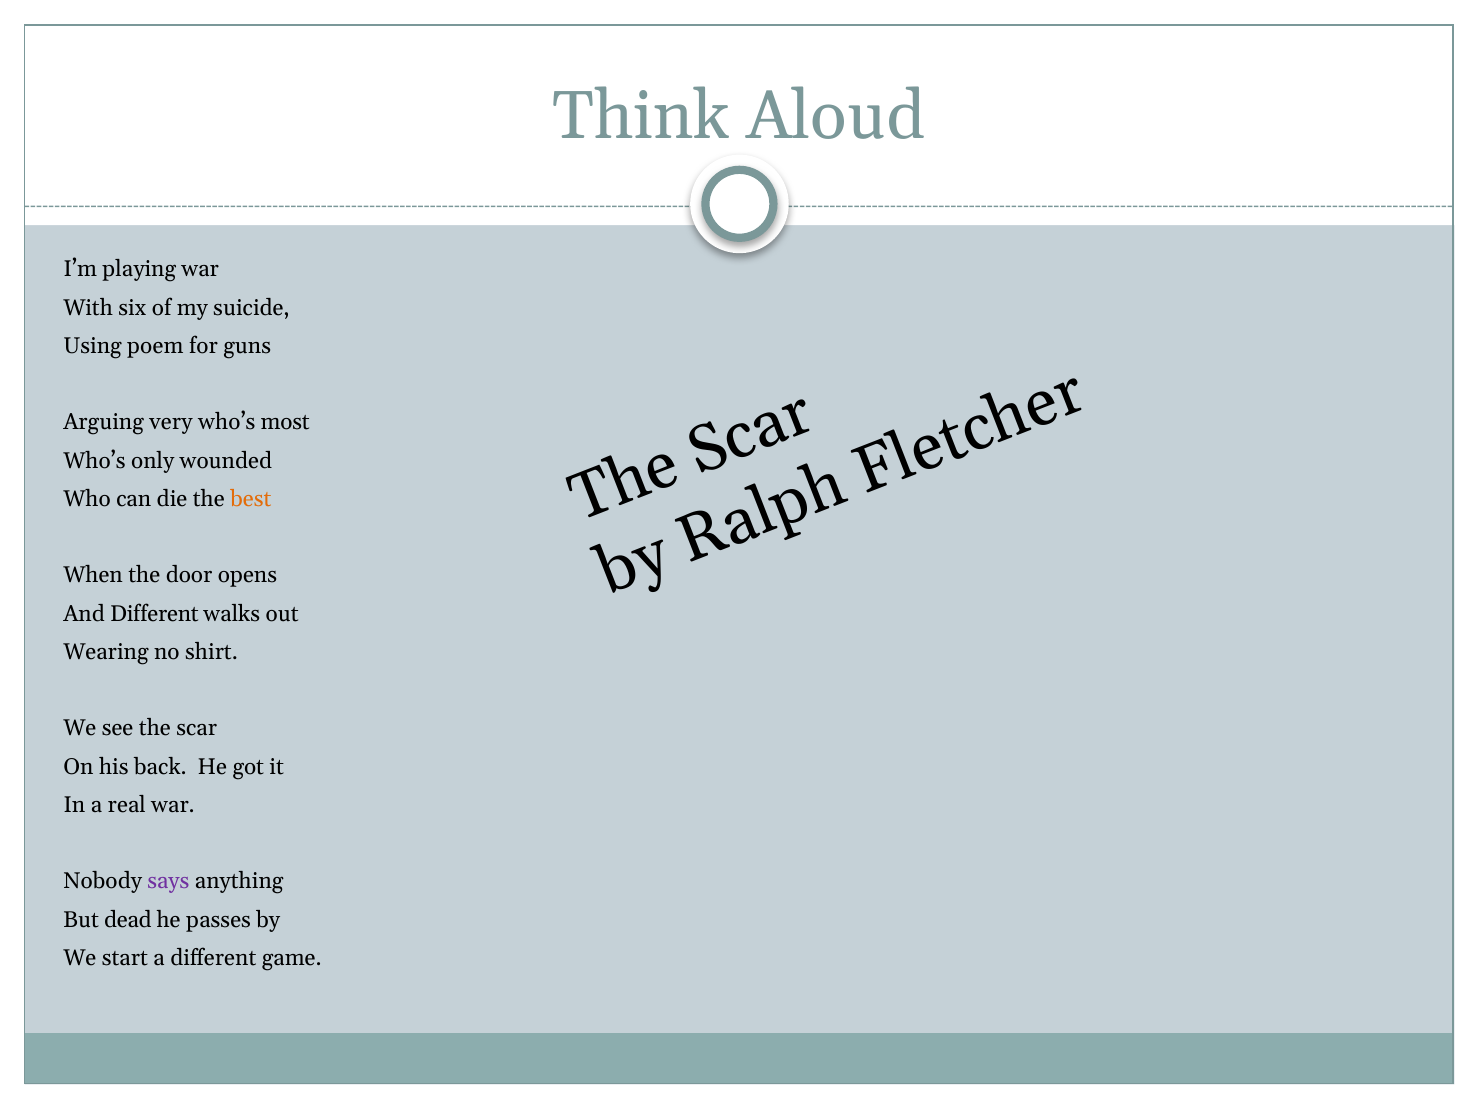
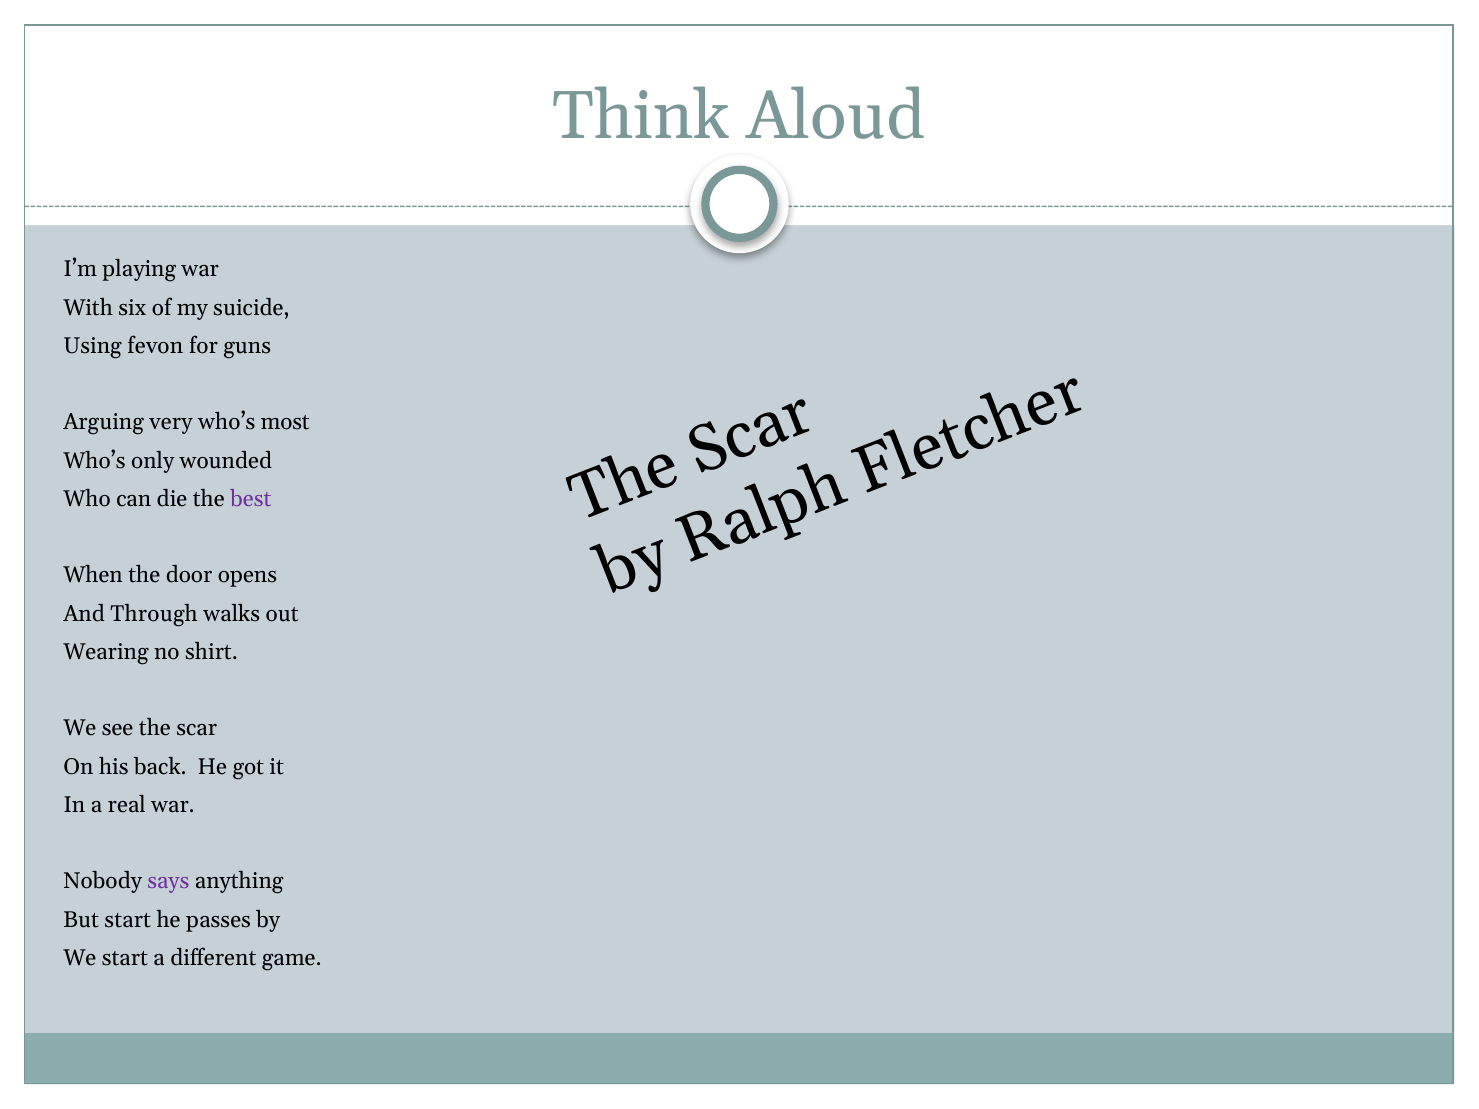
poem: poem -> fevon (155, 346)
best colour: orange -> purple (251, 499)
And Different: Different -> Through (154, 614)
But dead: dead -> start (128, 920)
